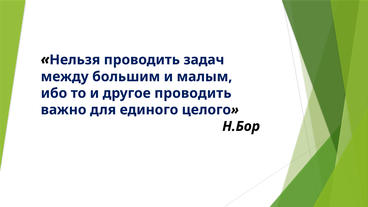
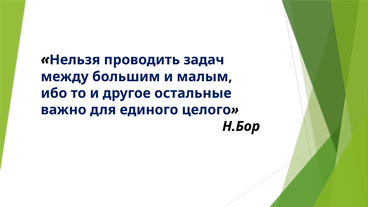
другое проводить: проводить -> остальные (193, 93)
